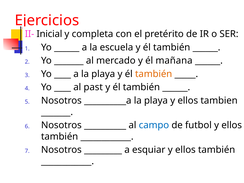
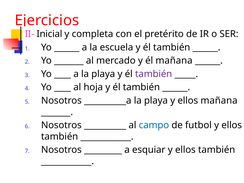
también colour: orange -> purple (154, 74)
past: past -> hoja (93, 87)
ellos tambien: tambien -> mañana (219, 100)
